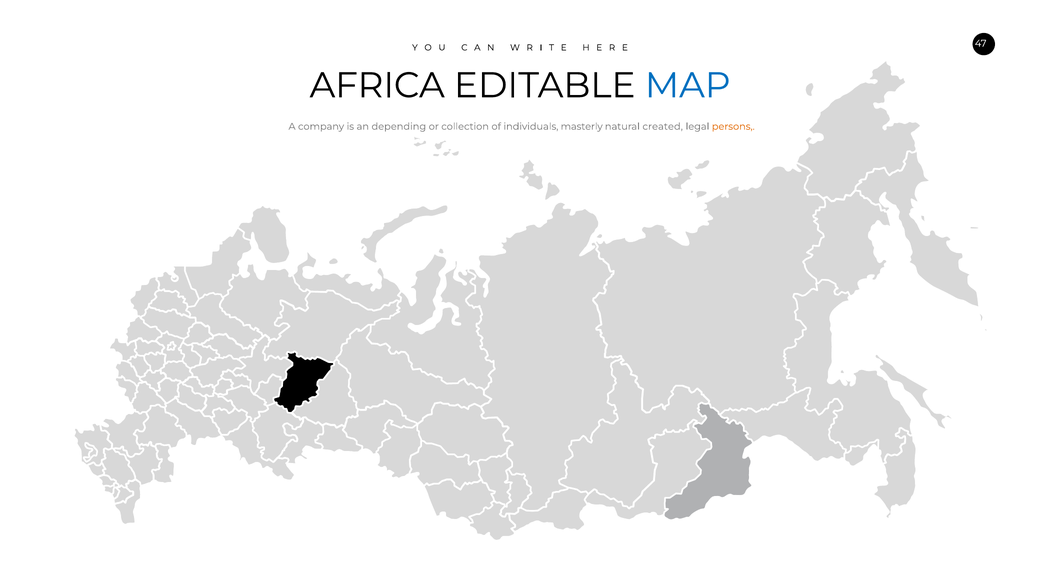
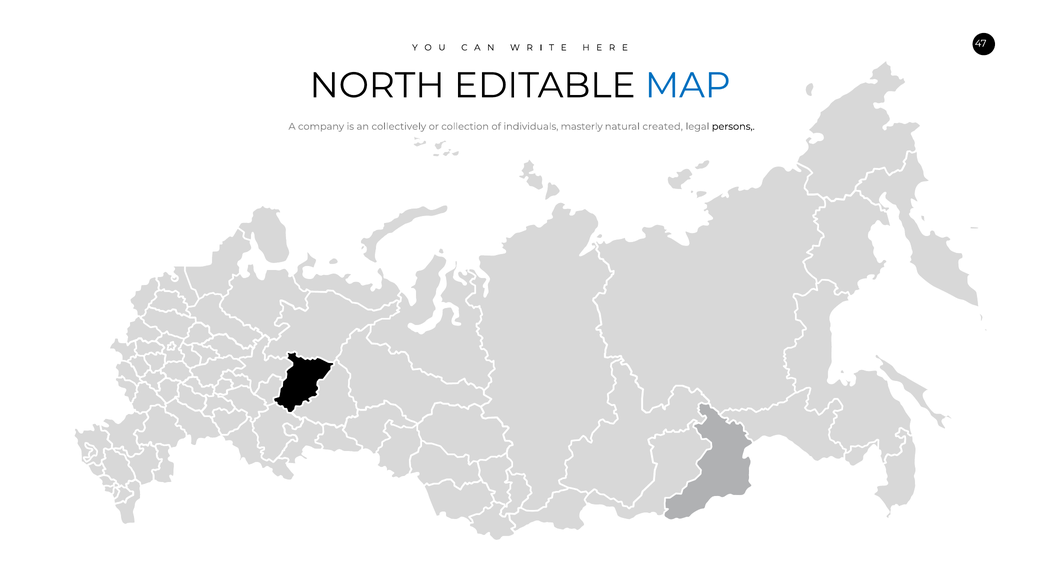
AFRICA: AFRICA -> NORTH (377, 85)
depending: depending -> collectively (399, 126)
persons colour: orange -> black (733, 126)
